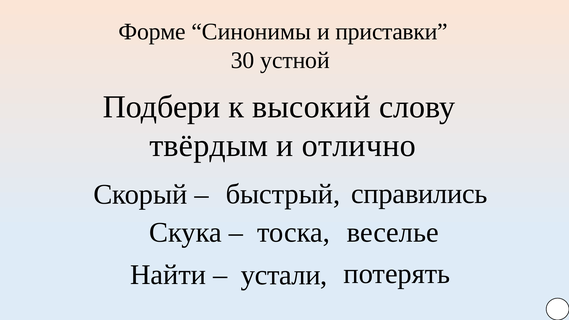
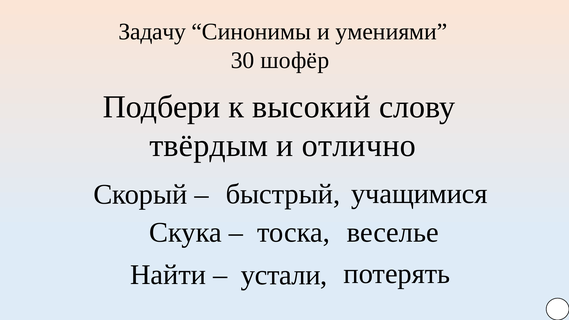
Форме: Форме -> Задачу (152, 32)
приставки: приставки -> умениями (392, 32)
устной: устной -> шофёр (295, 60)
справились: справились -> учащимися (419, 194)
